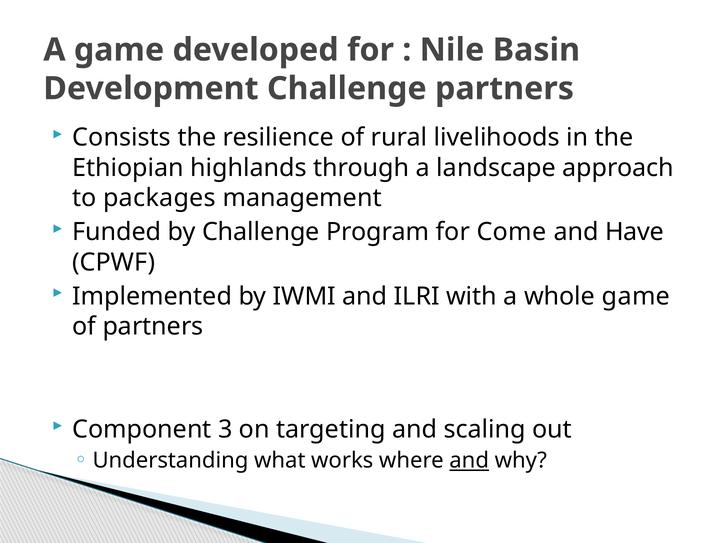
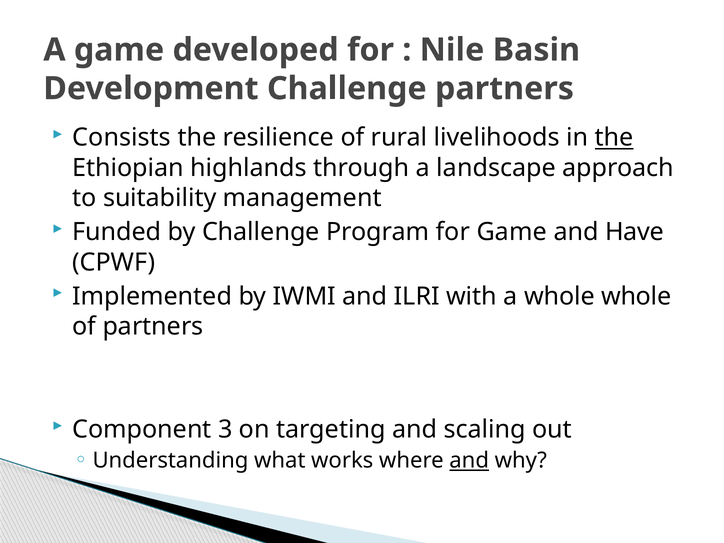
the underline: none -> present (614, 138)
packages: packages -> suitability (160, 198)
for Come: Come -> Game (512, 232)
whole game: game -> whole (636, 297)
